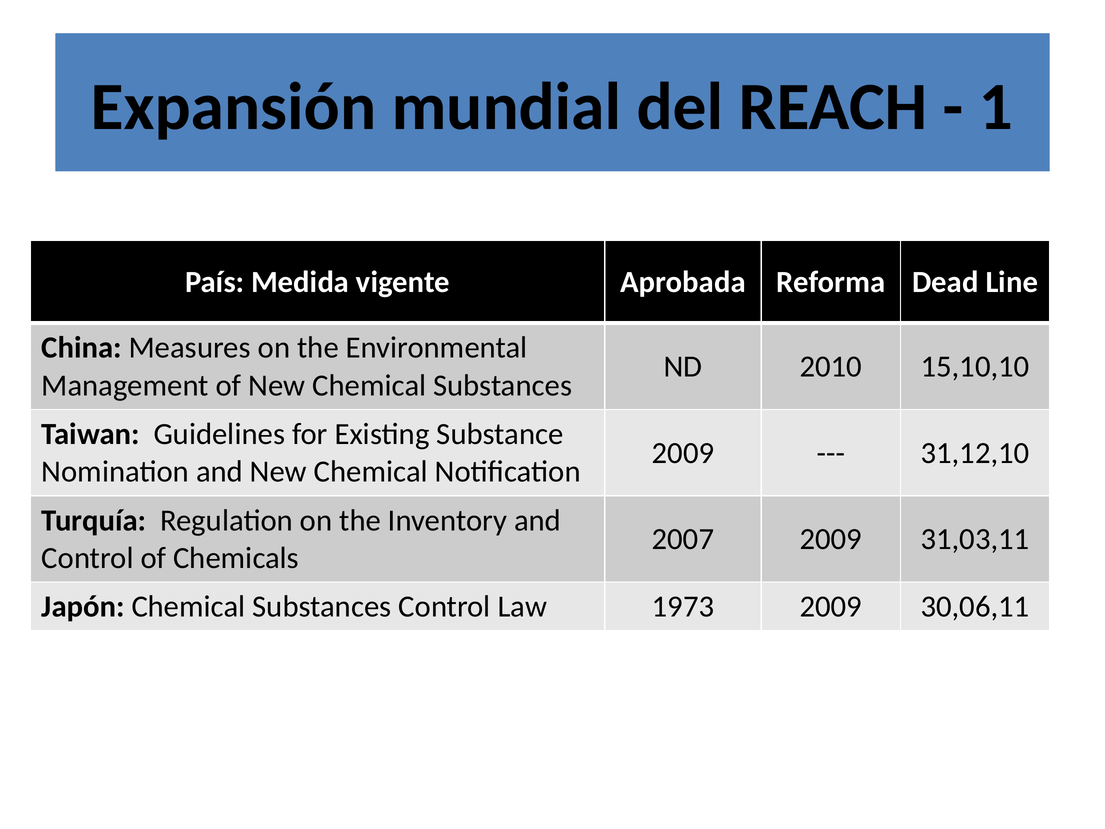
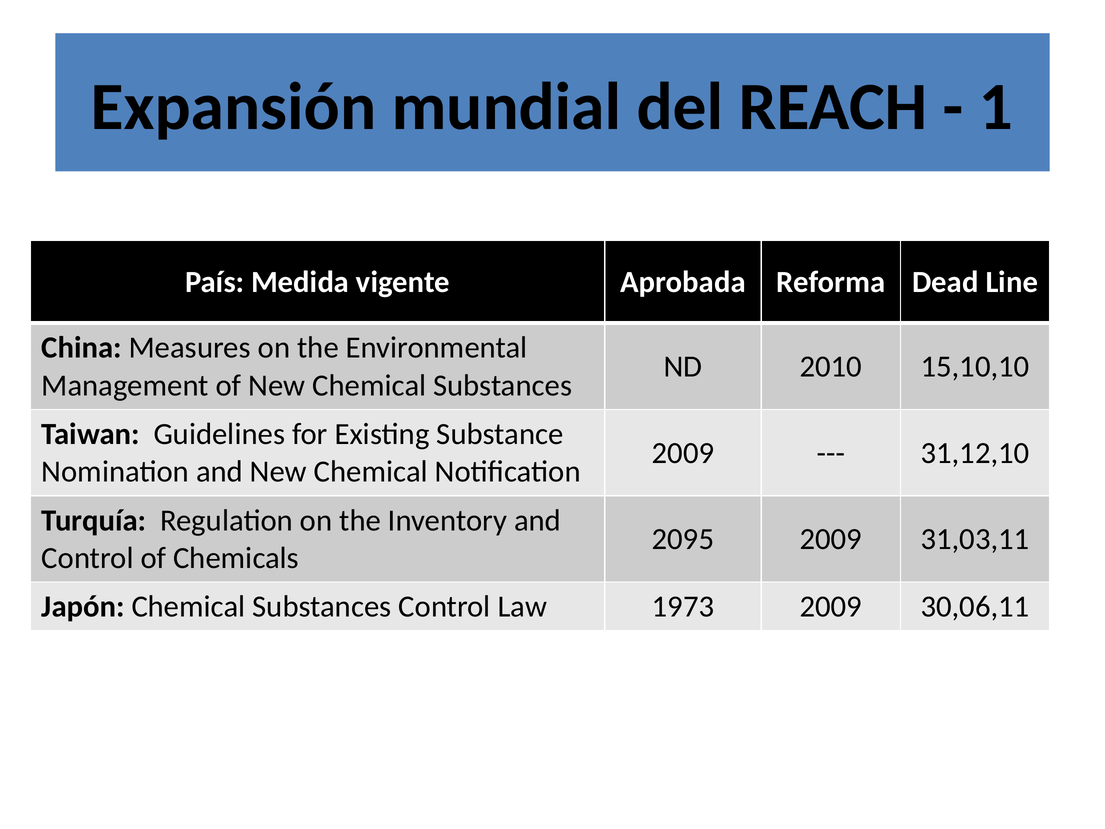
2007: 2007 -> 2095 (683, 539)
